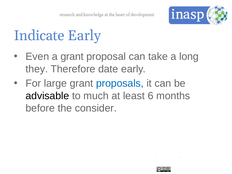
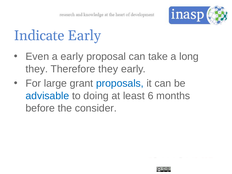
a grant: grant -> early (72, 57)
Therefore date: date -> they (108, 69)
advisable colour: black -> blue (47, 96)
much: much -> doing (96, 96)
